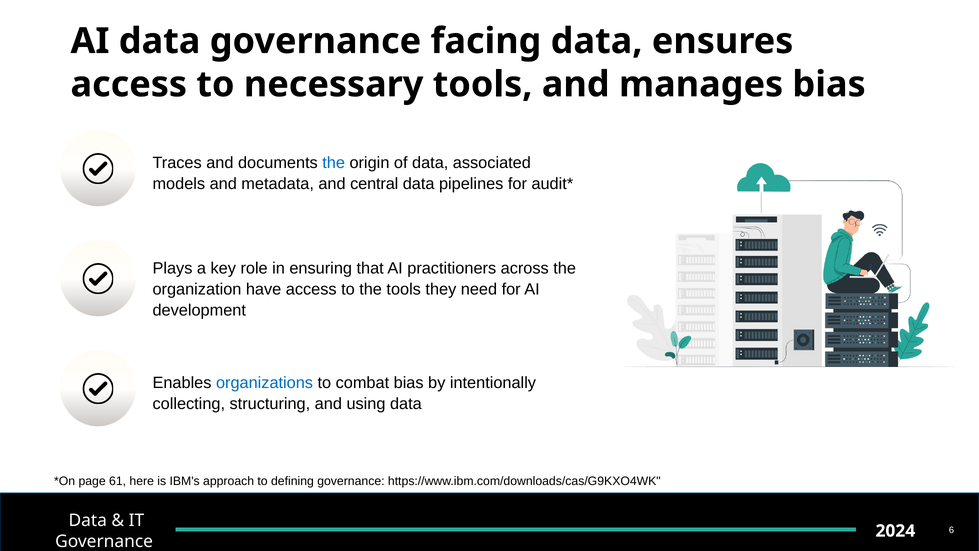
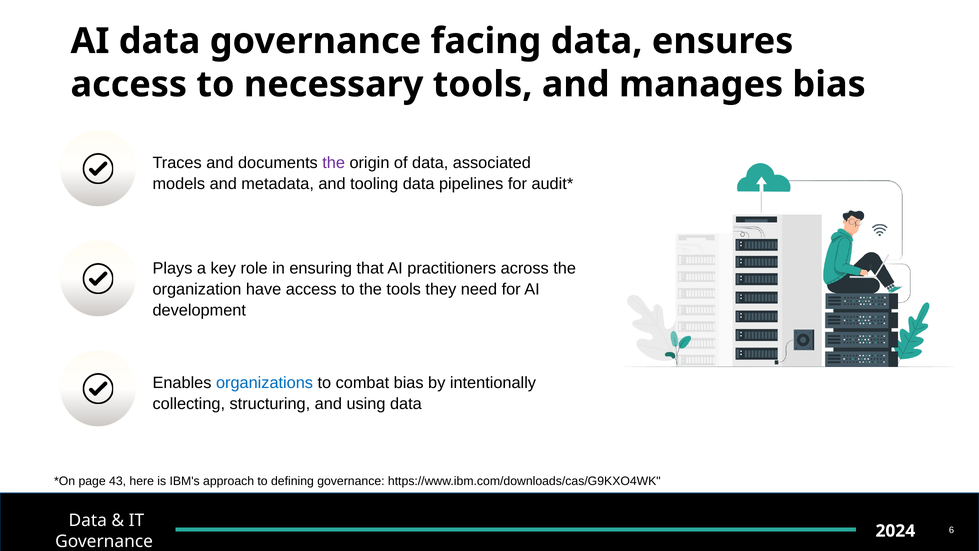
the colour: blue -> purple (334, 163)
central: central -> tooling (374, 184)
61: 61 -> 43 (118, 481)
